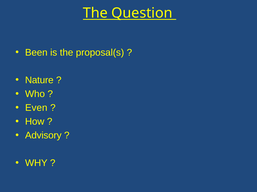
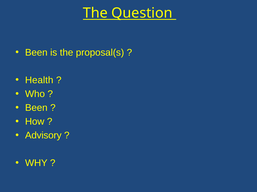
Nature: Nature -> Health (39, 80)
Even: Even -> Been (36, 108)
